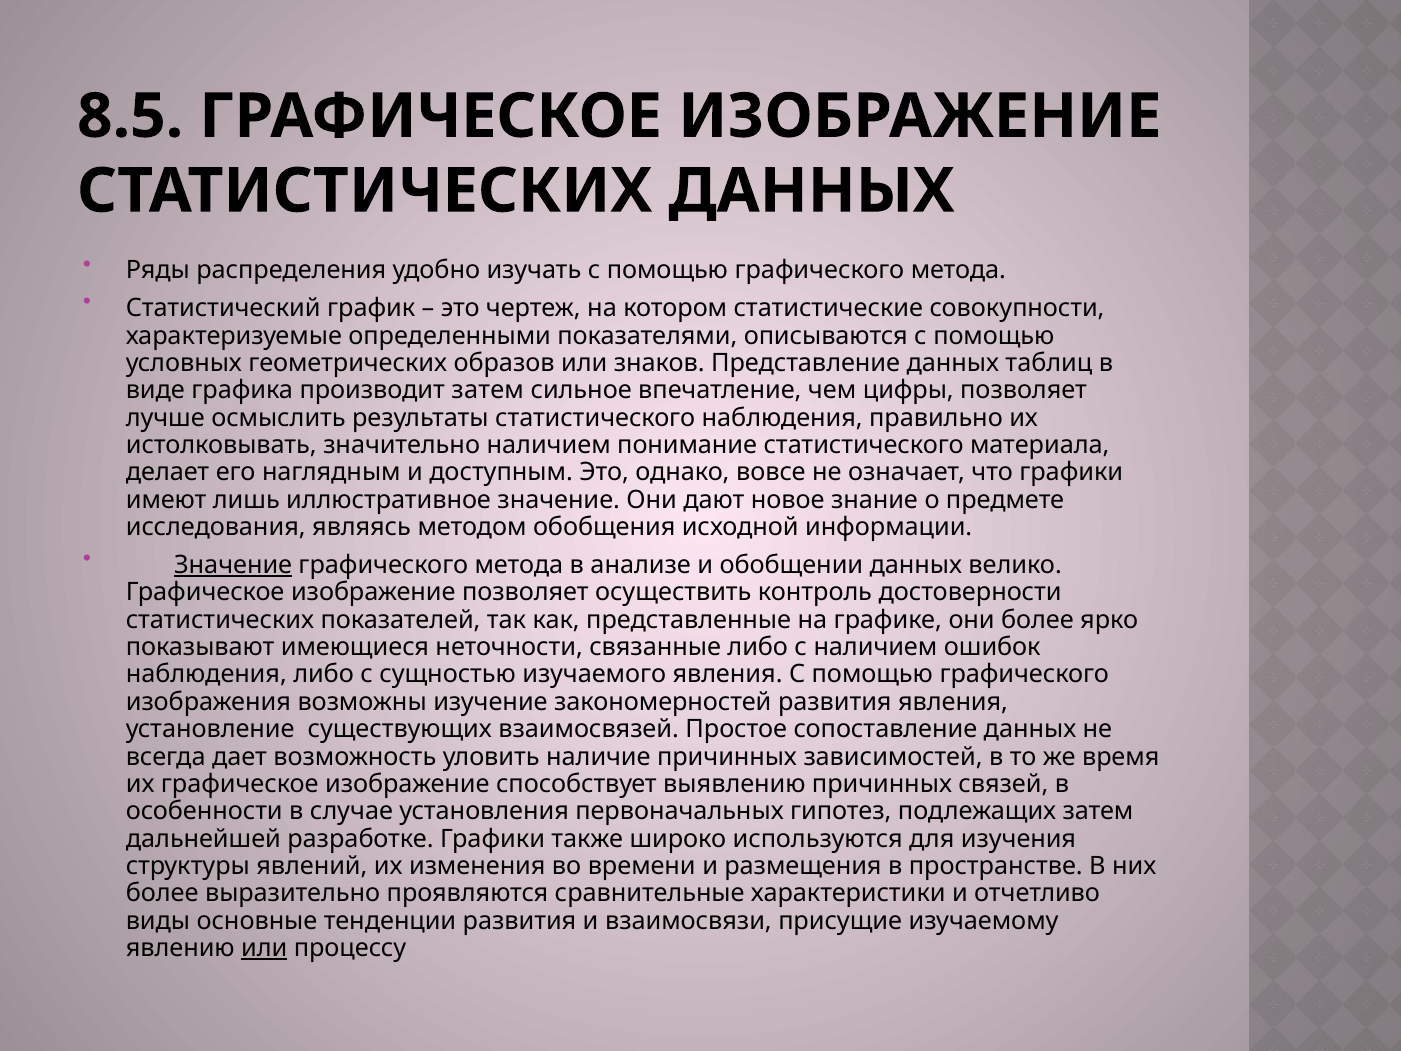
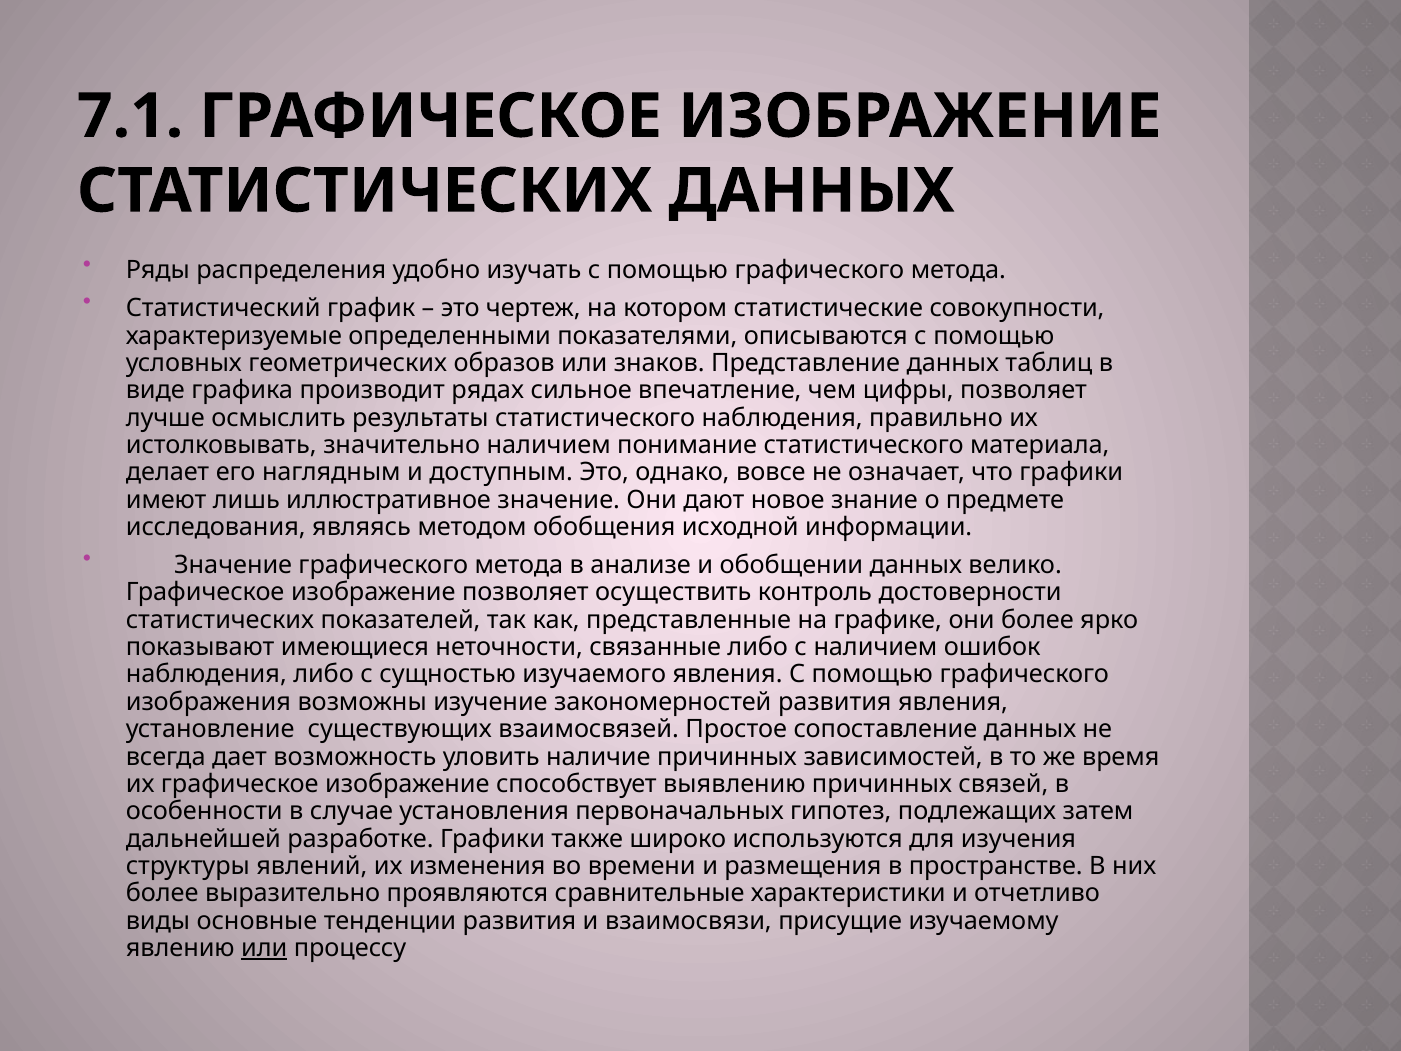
8.5: 8.5 -> 7.1 (130, 116)
производит затем: затем -> рядах (488, 390)
Значение underline: present -> none (233, 565)
